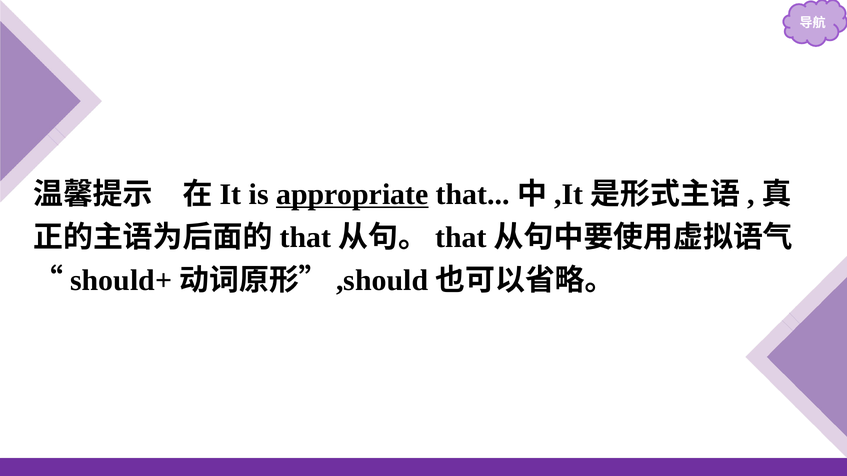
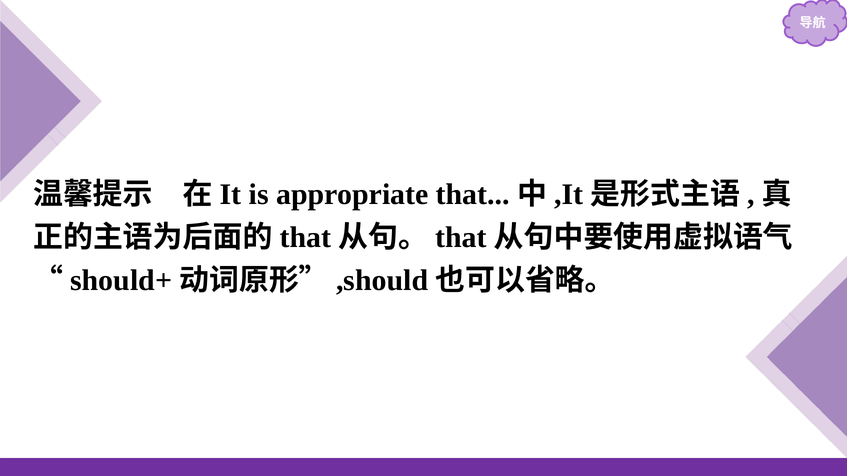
appropriate underline: present -> none (352, 195)
